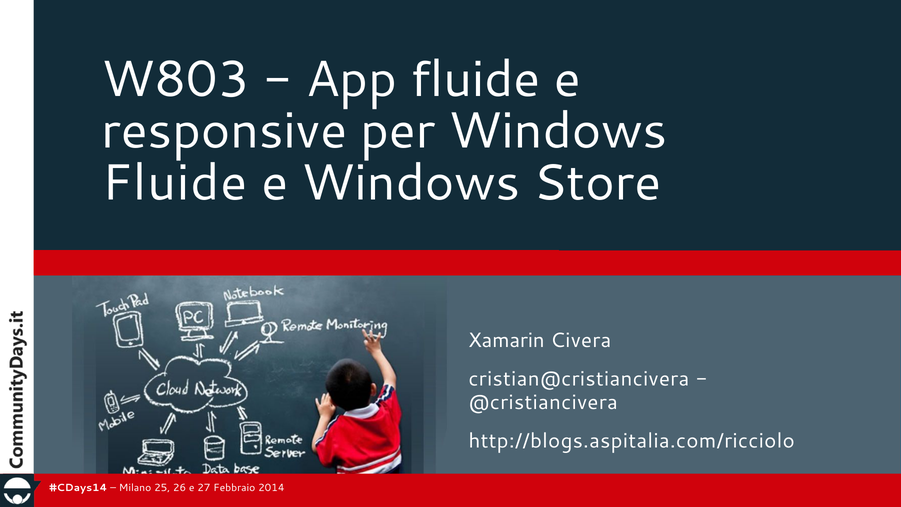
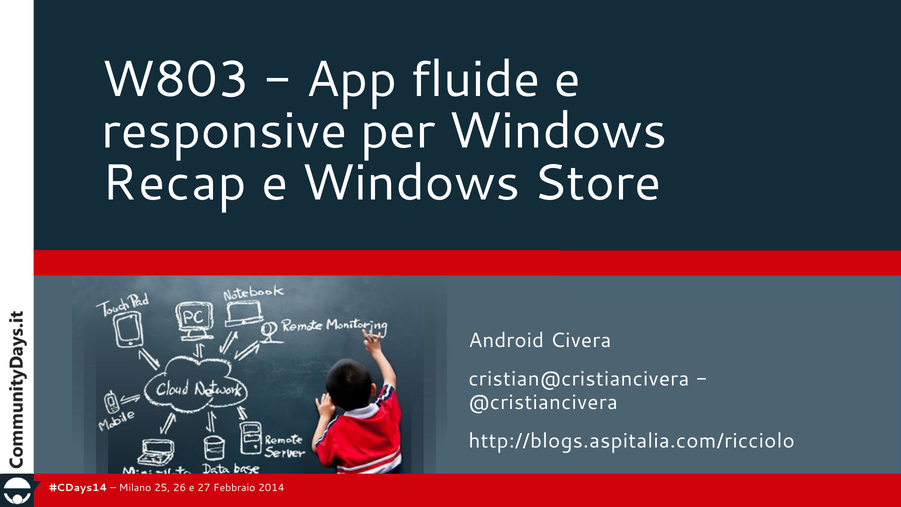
Fluide: Fluide -> Recap (175, 183)
Xamarin: Xamarin -> Android (506, 340)
